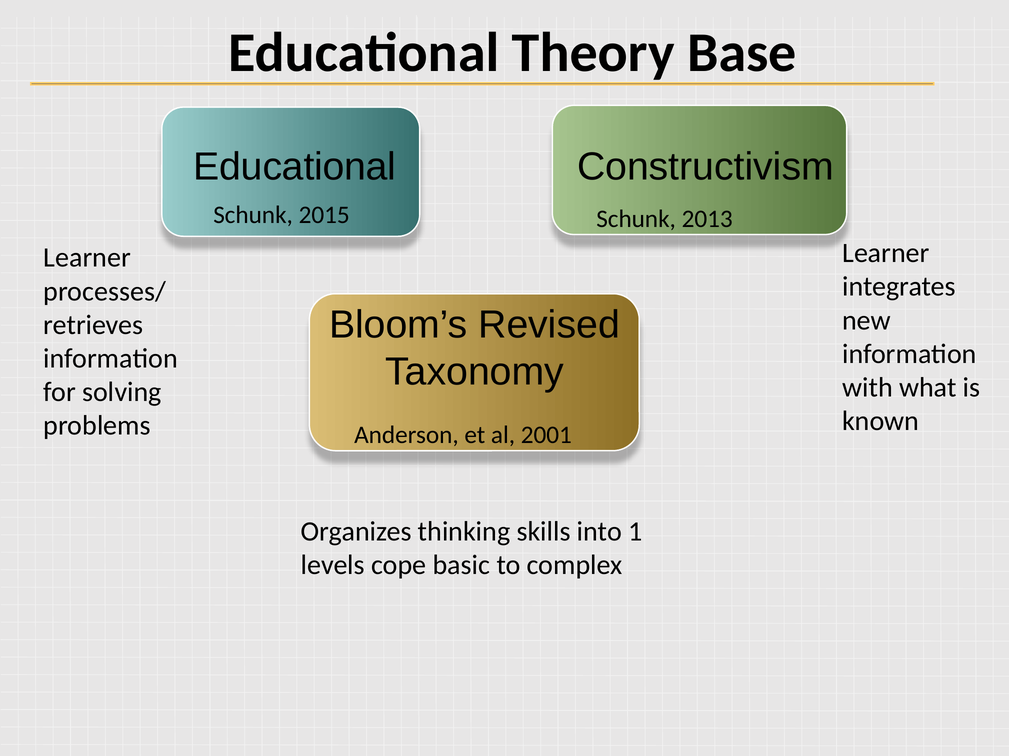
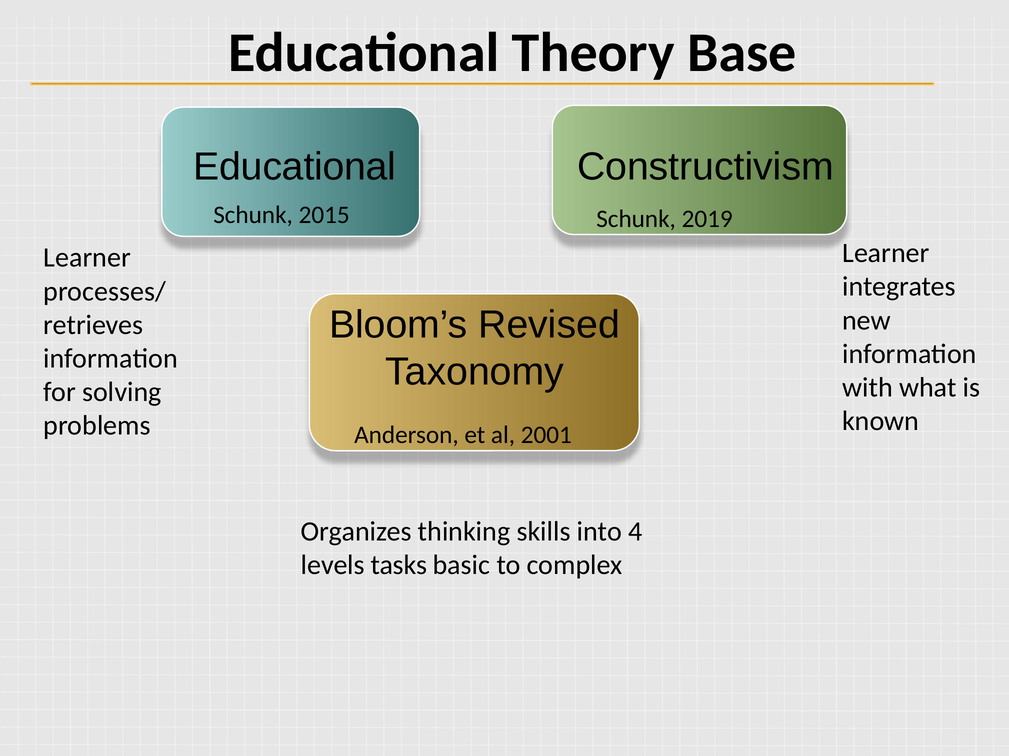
2013: 2013 -> 2019 (707, 219)
1: 1 -> 4 (635, 532)
cope: cope -> tasks (399, 566)
